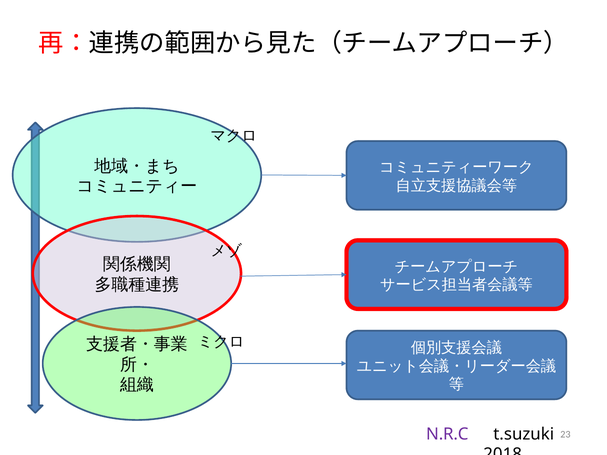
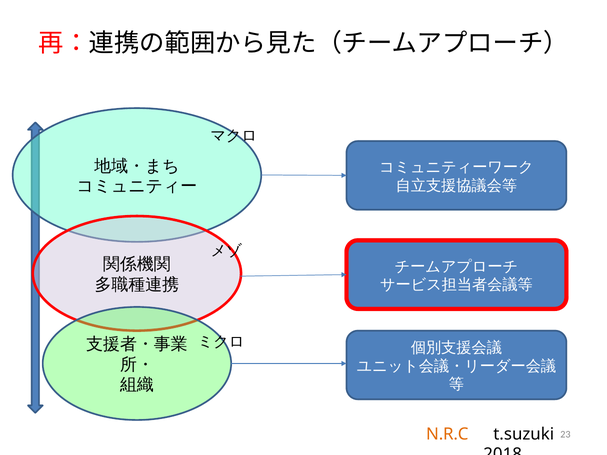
N.R.C colour: purple -> orange (447, 434)
